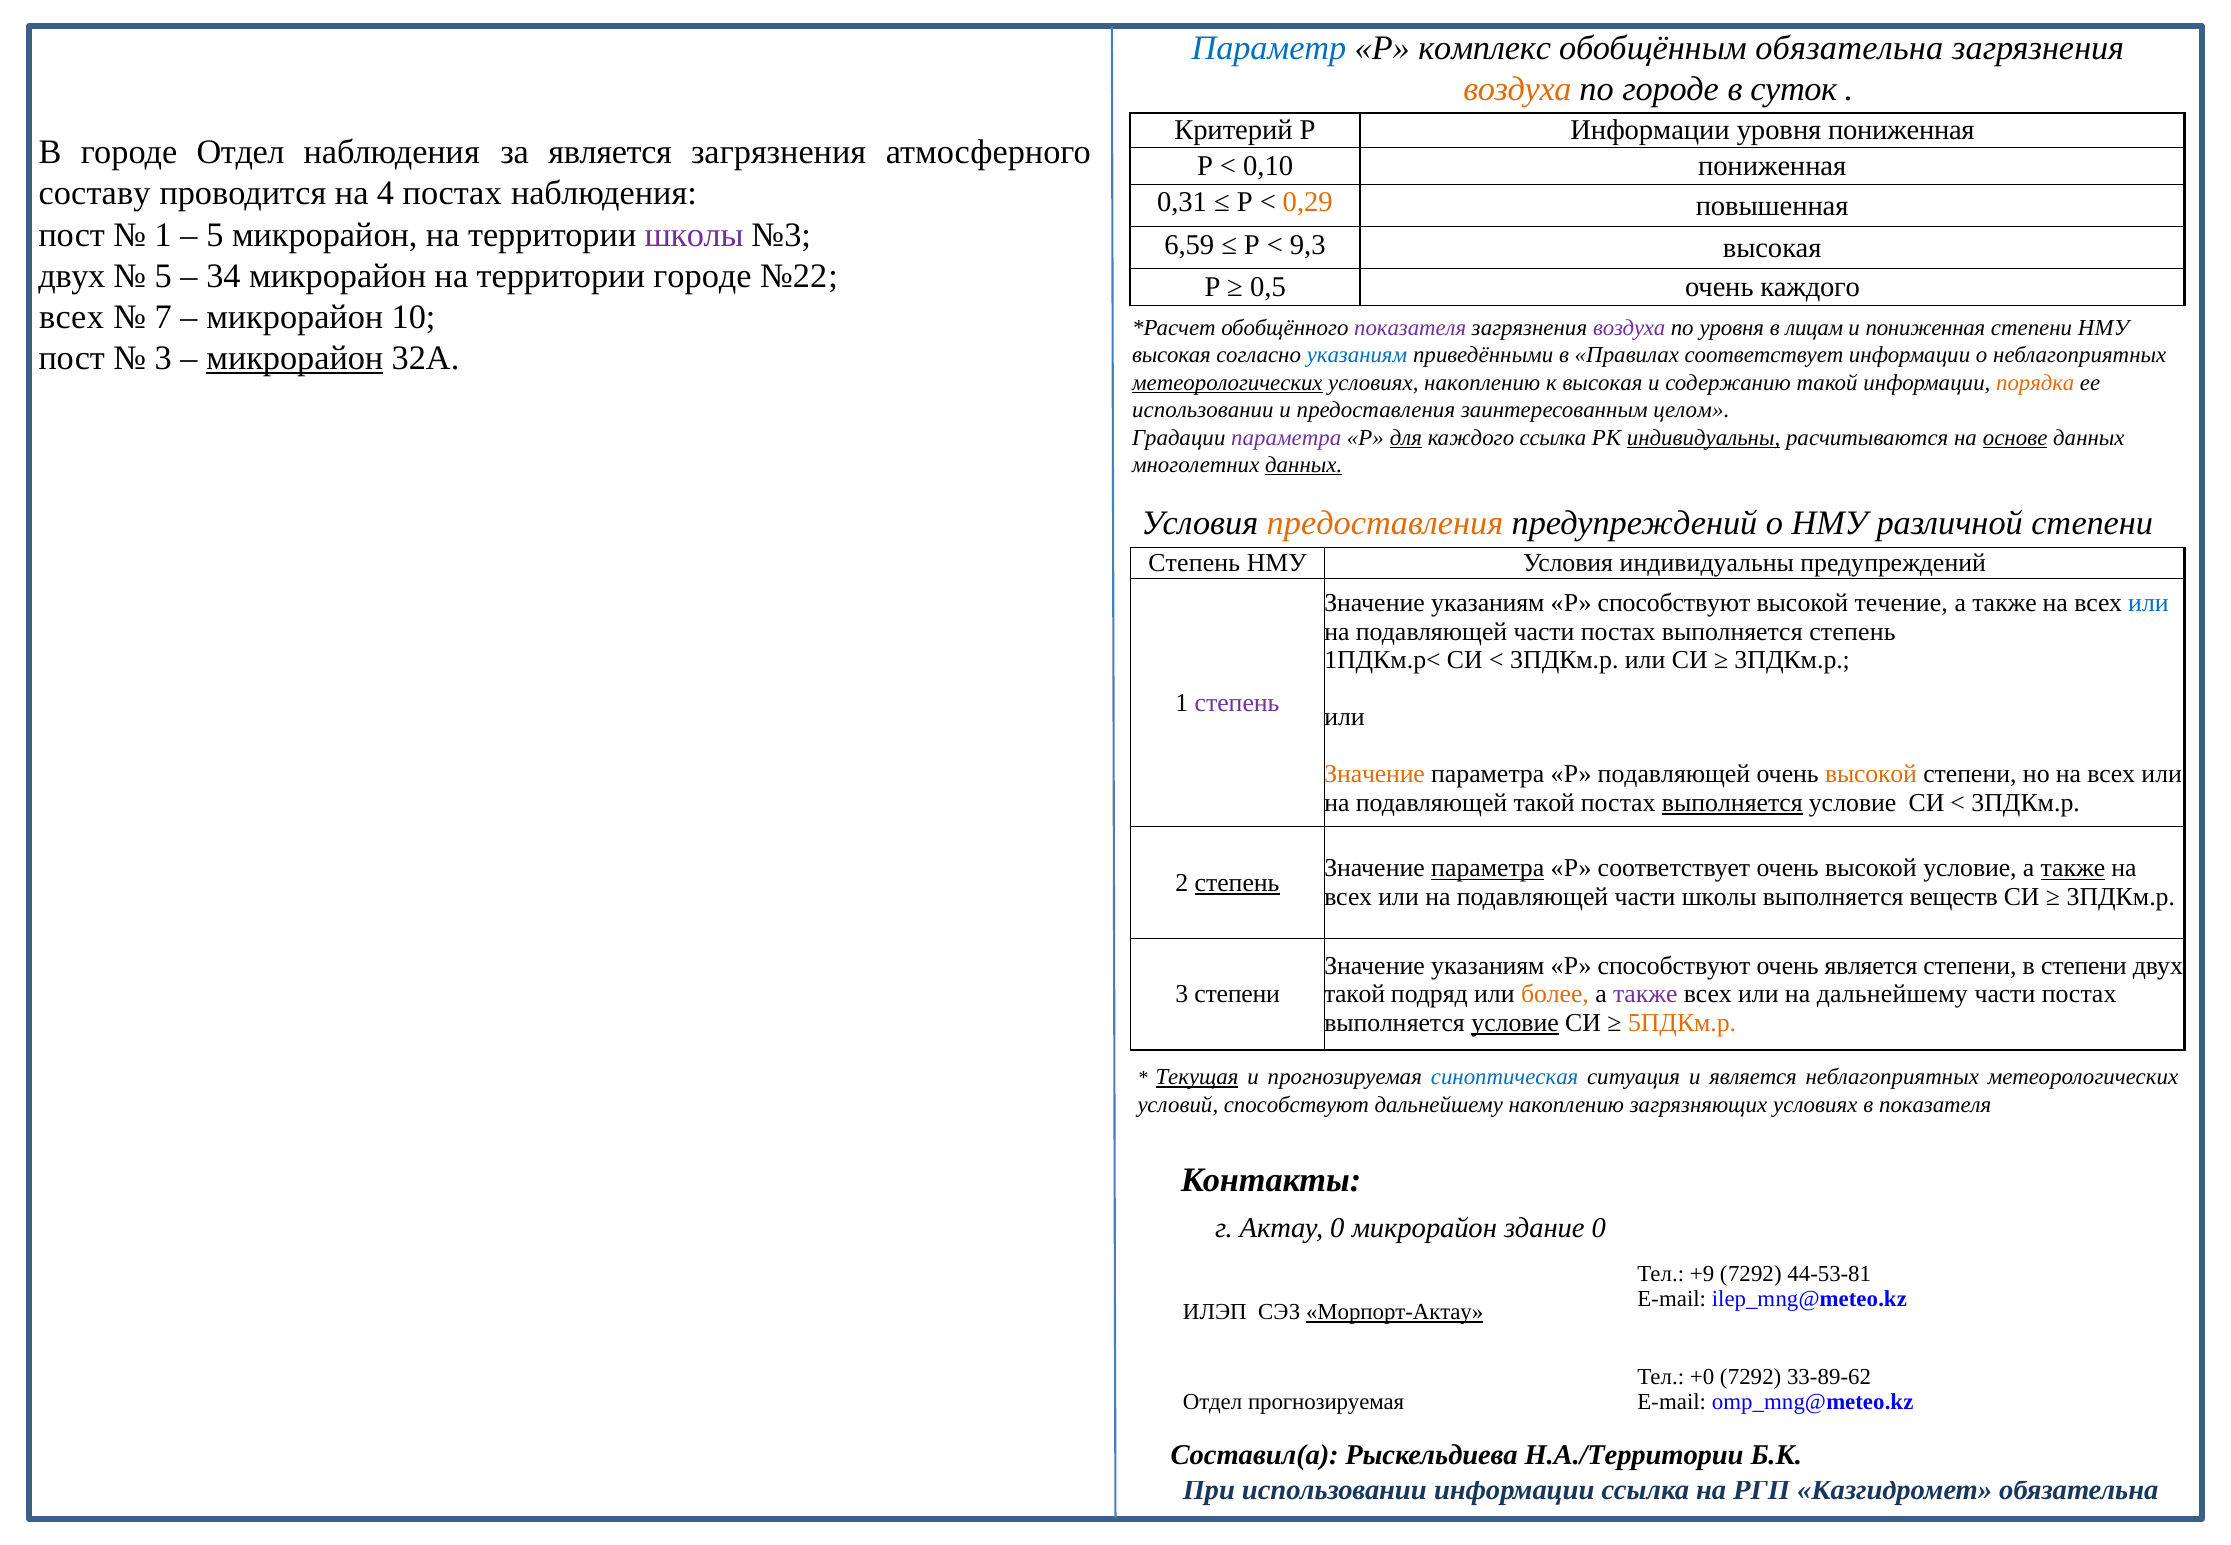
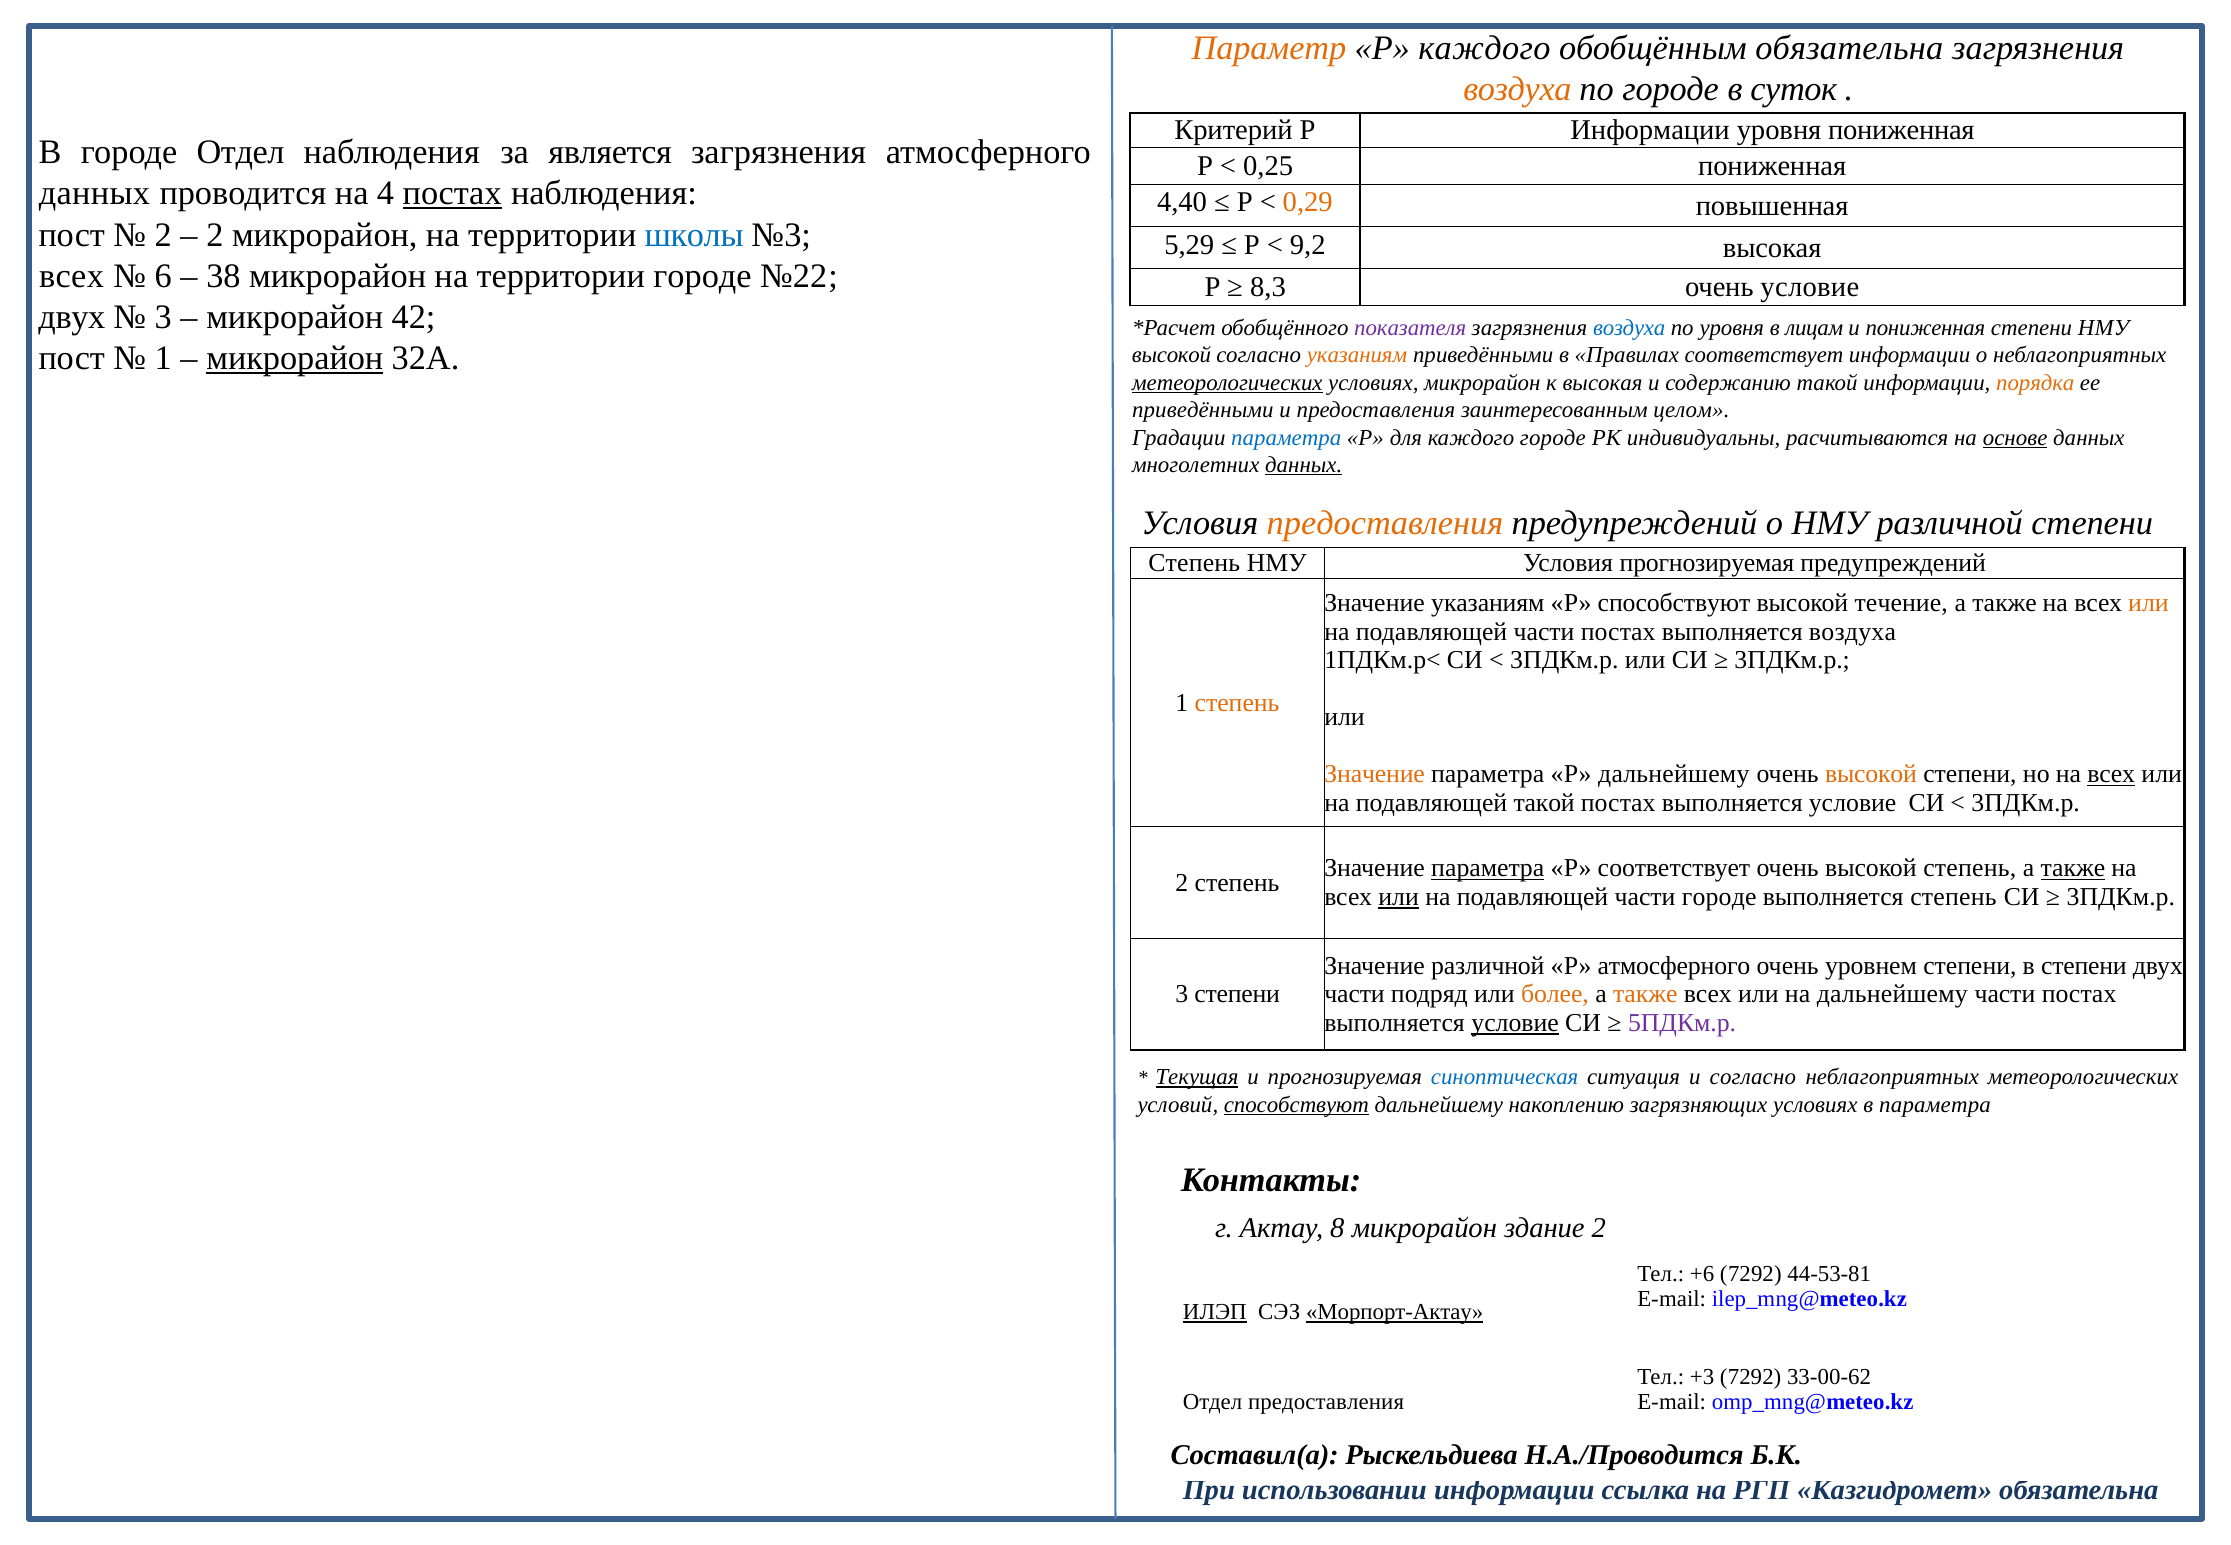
Параметр colour: blue -> orange (1269, 48)
Р комплекс: комплекс -> каждого (1484, 48)
0,10: 0,10 -> 0,25 (1268, 166)
составу: составу -> данных (94, 193)
постах underline: none -> present (452, 193)
0,31: 0,31 -> 4,40 (1182, 202)
1: 1 -> 2 (163, 235)
5: 5 -> 2 (215, 235)
школы colour: purple -> blue (694, 235)
6,59: 6,59 -> 5,29 (1189, 245)
9,3: 9,3 -> 9,2 (1308, 245)
двух: двух -> всех (72, 276)
5: 5 -> 6 (163, 276)
34: 34 -> 38 (223, 276)
0,5: 0,5 -> 8,3 (1268, 287)
очень каждого: каждого -> условие (1810, 287)
всех: всех -> двух (72, 317)
7: 7 -> 3 (163, 317)
10: 10 -> 42 (414, 317)
воздуха colour: purple -> blue (1629, 328)
3: 3 -> 1 (163, 358)
высокая: высокая -> высокой (1171, 355)
указаниям colour: blue -> orange (1357, 355)
условиях накоплению: накоплению -> микрорайон (1482, 383)
использовании: использовании -> приведёнными (1203, 410)
параметра colour: purple -> blue (1286, 437)
для underline: present -> none (1406, 437)
каждого ссылка: ссылка -> городе (1553, 437)
индивидуальны underline: present -> none (1704, 437)
Условия индивидуальны: индивидуальны -> прогнозируемая (1707, 563)
или colour: blue -> orange (2148, 603)
выполняется степень: степень -> воздуха (1852, 631)
степень colour: purple -> orange (1237, 703)
Р подавляющей: подавляющей -> дальнейшему (1674, 774)
всех underline: none -> present (2111, 774)
выполняется underline: present -> none (1732, 803)
высокой условие: условие -> степень (1970, 868)
степень underline: present -> none (1237, 882)
или underline: none -> present (1399, 897)
части школы: школы -> городе (1719, 897)
выполняется веществ: веществ -> степень (1953, 897)
указаниям: указаниям -> различной (1488, 965)
способствуют: способствуют -> атмосферного (1674, 965)
очень является: является -> уровнем (1871, 965)
такой: такой -> части (1355, 994)
также colour: purple -> orange (1645, 994)
5ПДКм.р colour: orange -> purple (1682, 1023)
и является: является -> согласно (1753, 1077)
способствуют underline: none -> present (1296, 1104)
в показателя: показателя -> параметра (1935, 1104)
Актау 0: 0 -> 8 (1337, 1227)
здание 0: 0 -> 2 (1599, 1227)
+9: +9 -> +6 (1702, 1274)
ИЛЭП underline: none -> present (1215, 1312)
+0: +0 -> +3 (1702, 1377)
33-89-62: 33-89-62 -> 33-00-62 (1829, 1377)
Отдел прогнозируемая: прогнозируемая -> предоставления (1326, 1402)
Н.А./Территории: Н.А./Территории -> Н.А./Проводится (1634, 1455)
